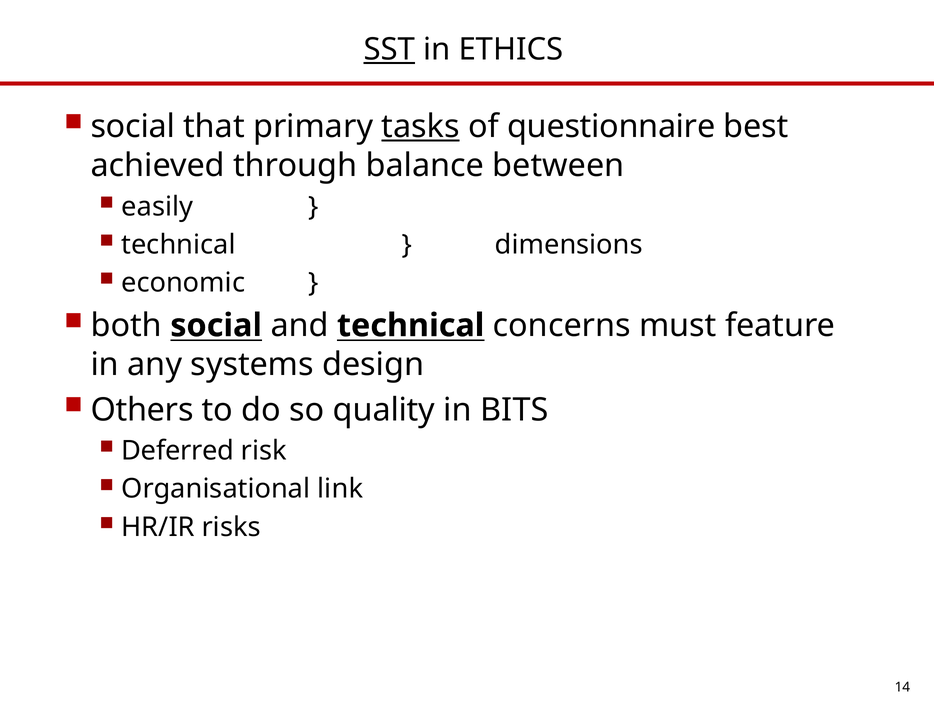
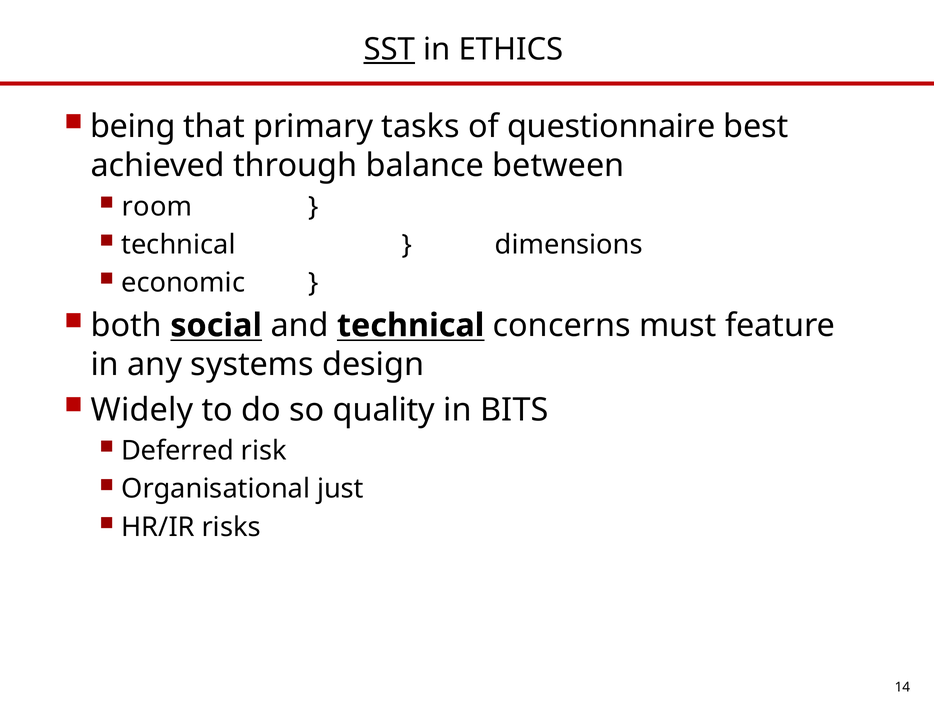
social: social -> being (133, 127)
tasks underline: present -> none (421, 127)
easily: easily -> room (157, 206)
Others: Others -> Widely (142, 410)
link: link -> just (340, 489)
